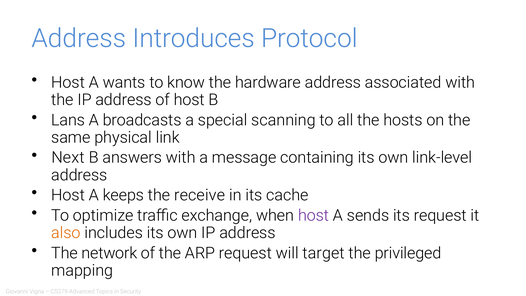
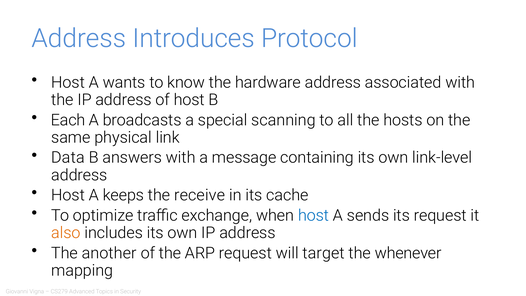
Lans: Lans -> Each (68, 120)
Next: Next -> Data (68, 158)
host colour: purple -> blue (314, 215)
network: network -> another (109, 253)
privileged: privileged -> whenever (408, 253)
